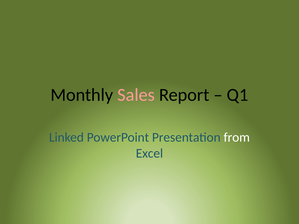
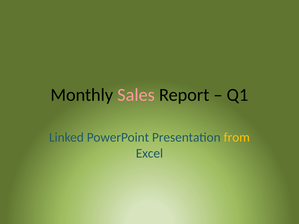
from colour: white -> yellow (237, 137)
